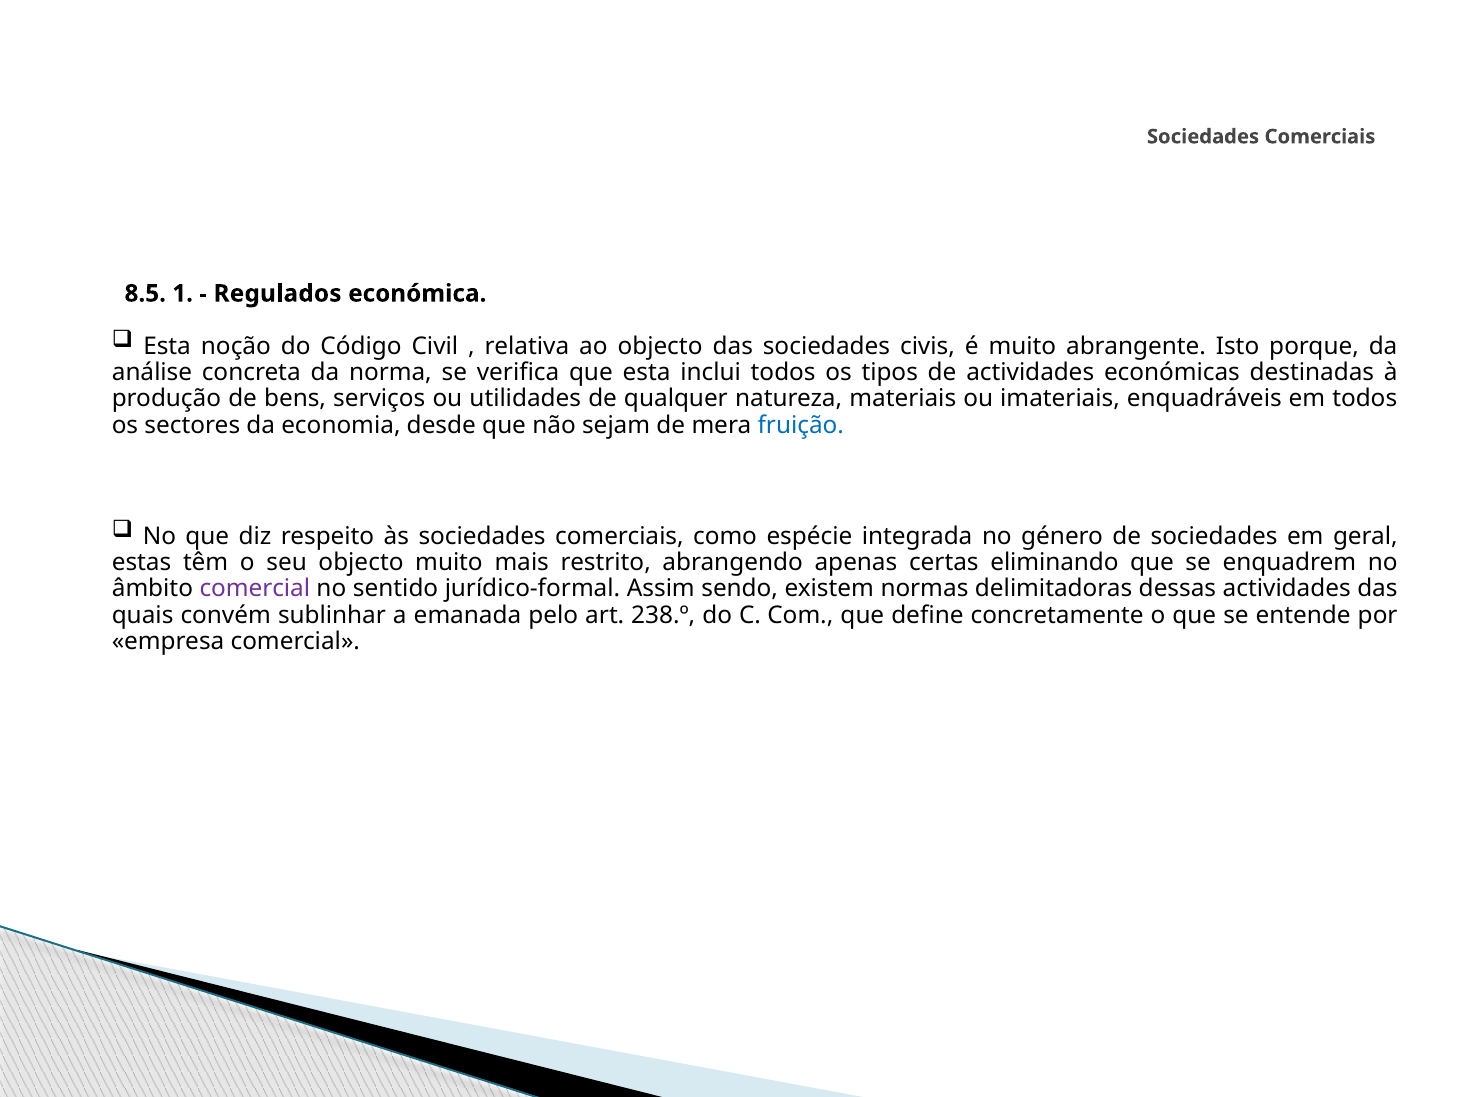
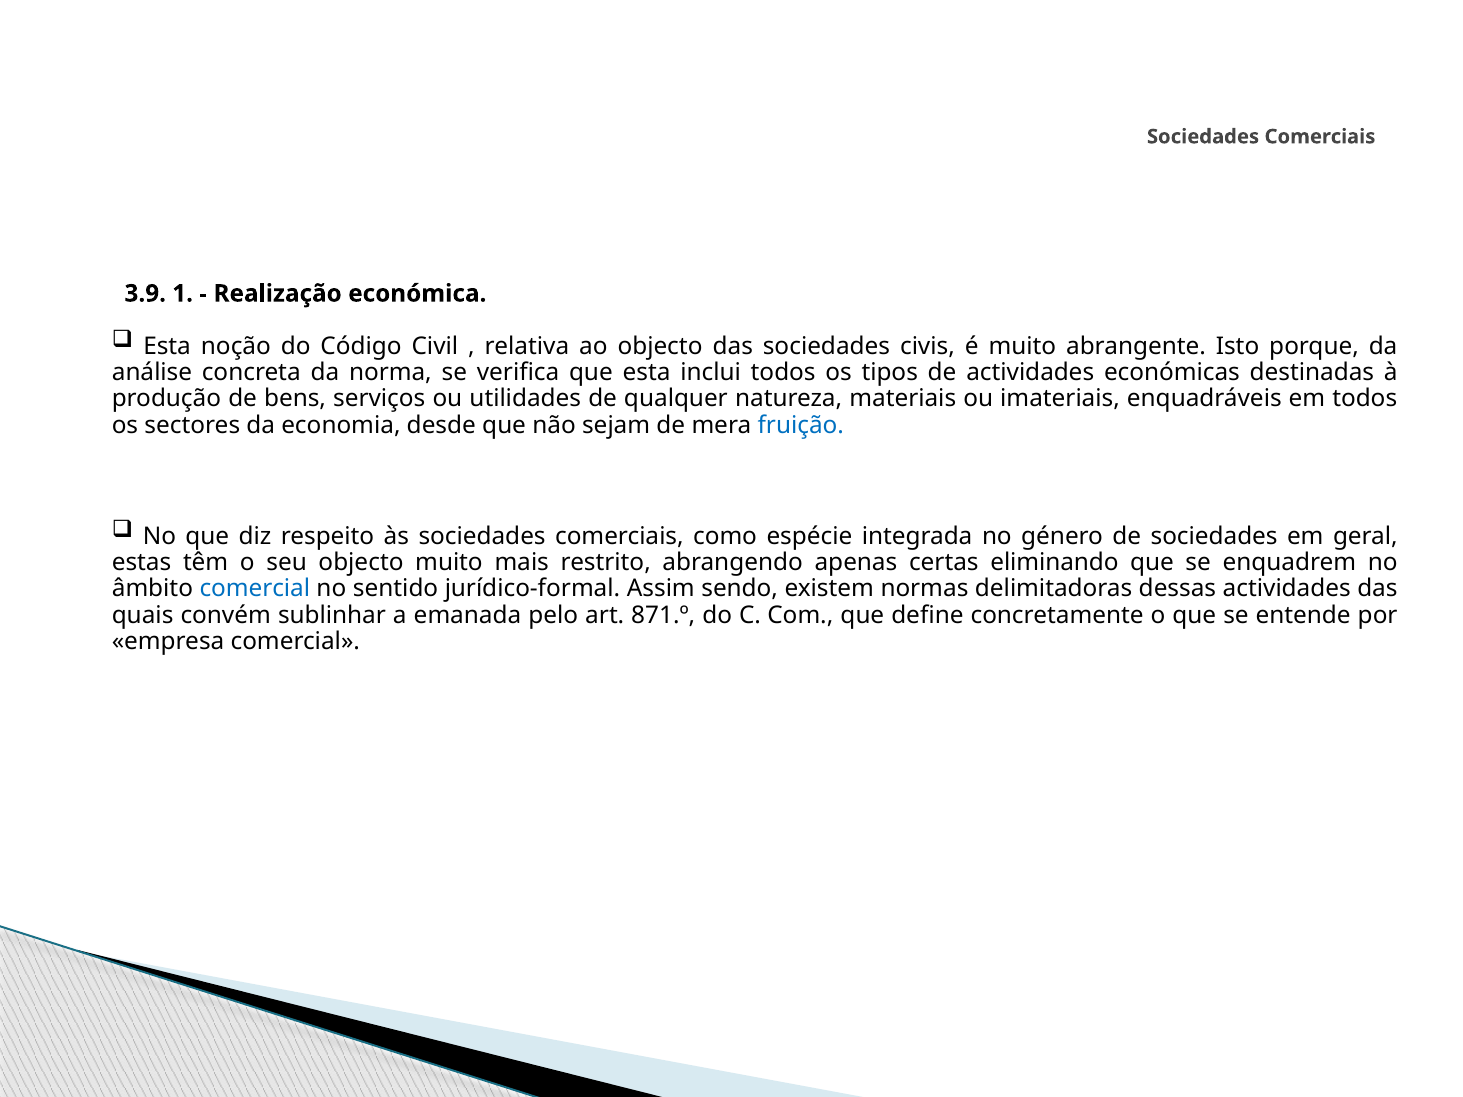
8.5: 8.5 -> 3.9 (145, 294)
Regulados: Regulados -> Realização (278, 294)
comercial colour: purple -> blue (255, 589)
238.º: 238.º -> 871.º (663, 615)
